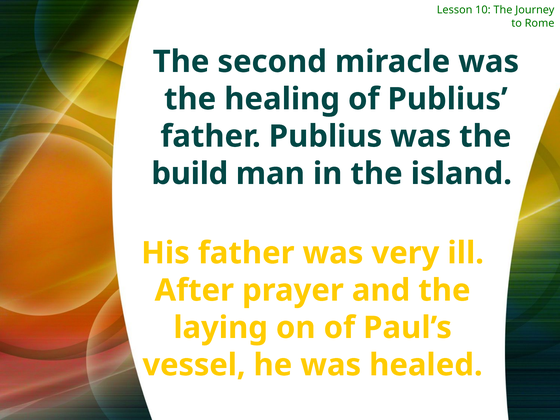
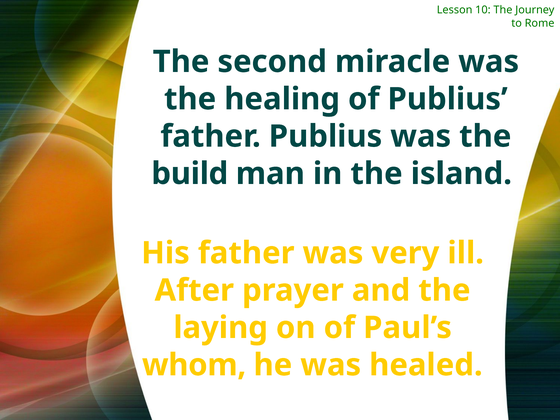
vessel: vessel -> whom (194, 365)
